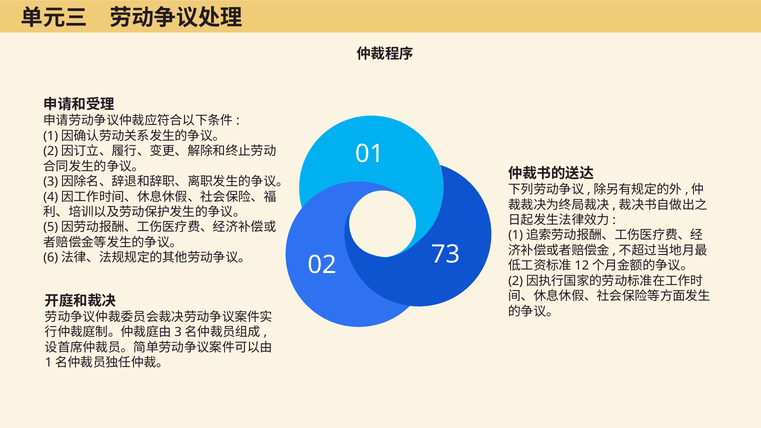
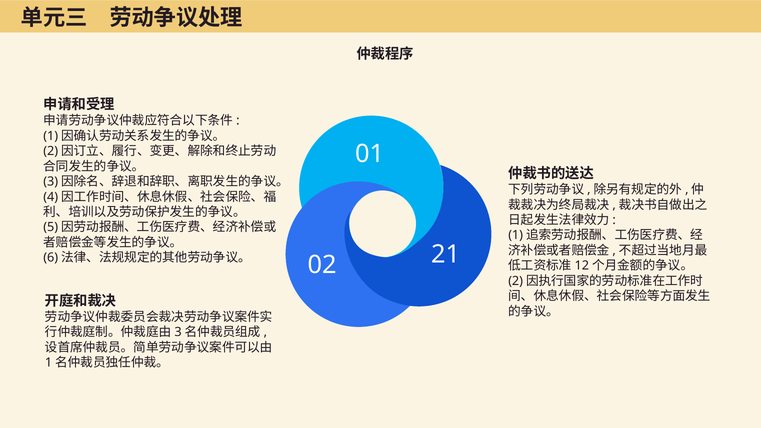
73: 73 -> 21 (446, 255)
